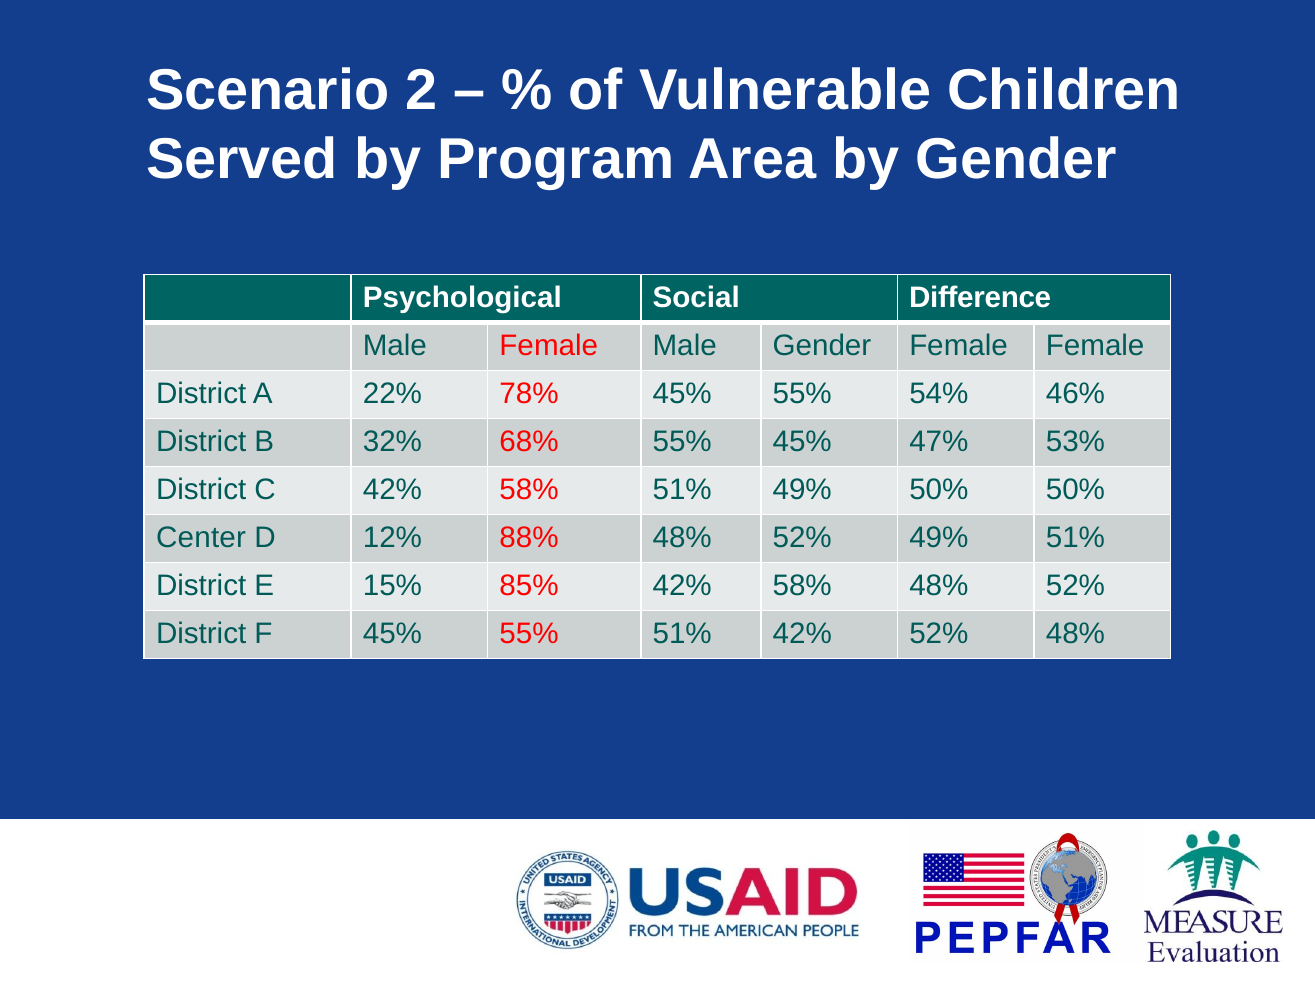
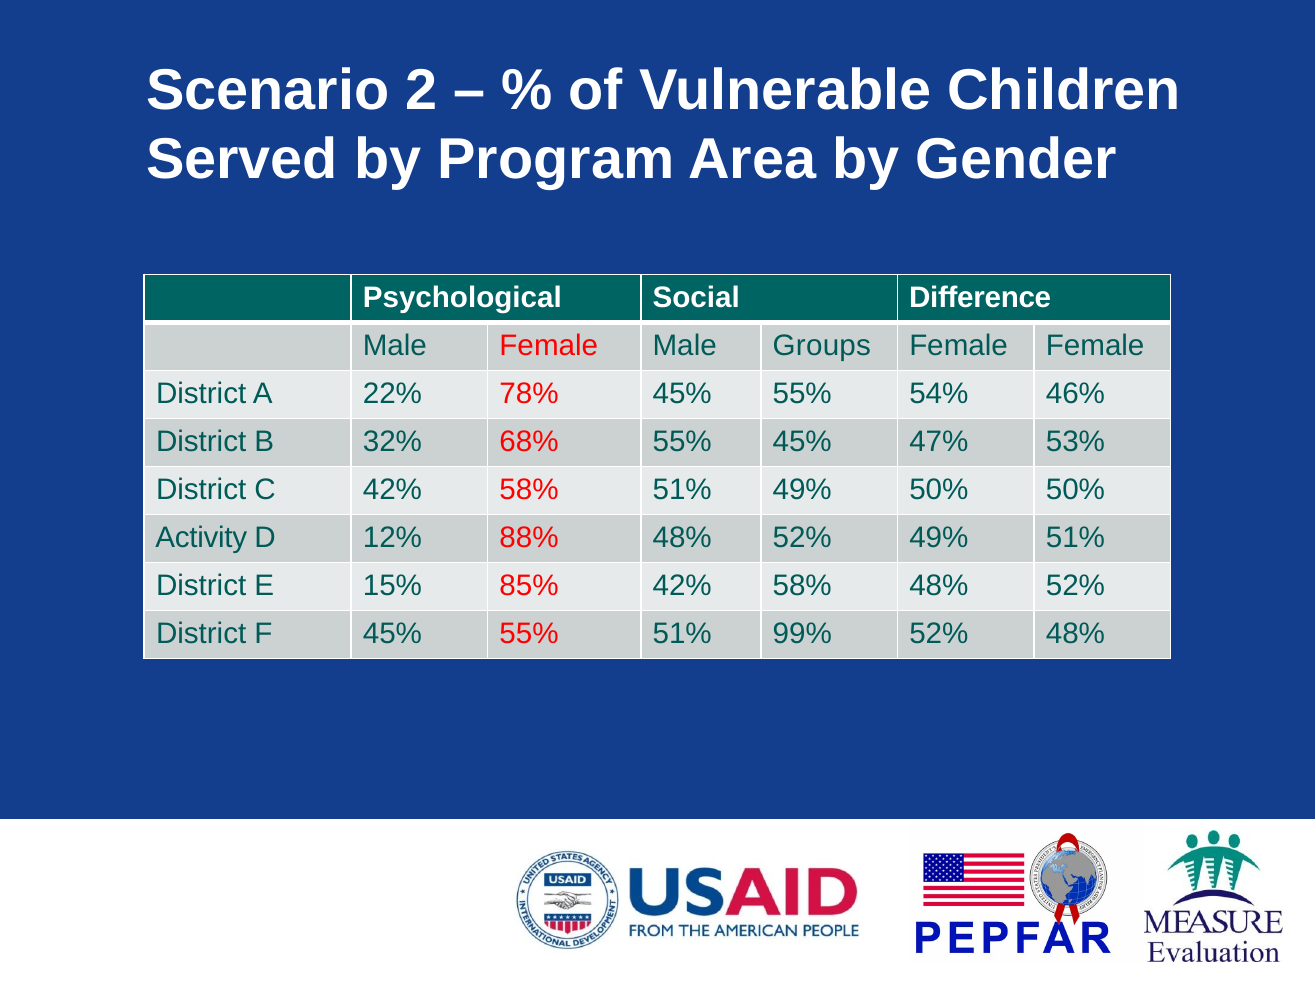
Male Gender: Gender -> Groups (822, 346)
Center: Center -> Activity (201, 538)
51% 42%: 42% -> 99% (802, 634)
